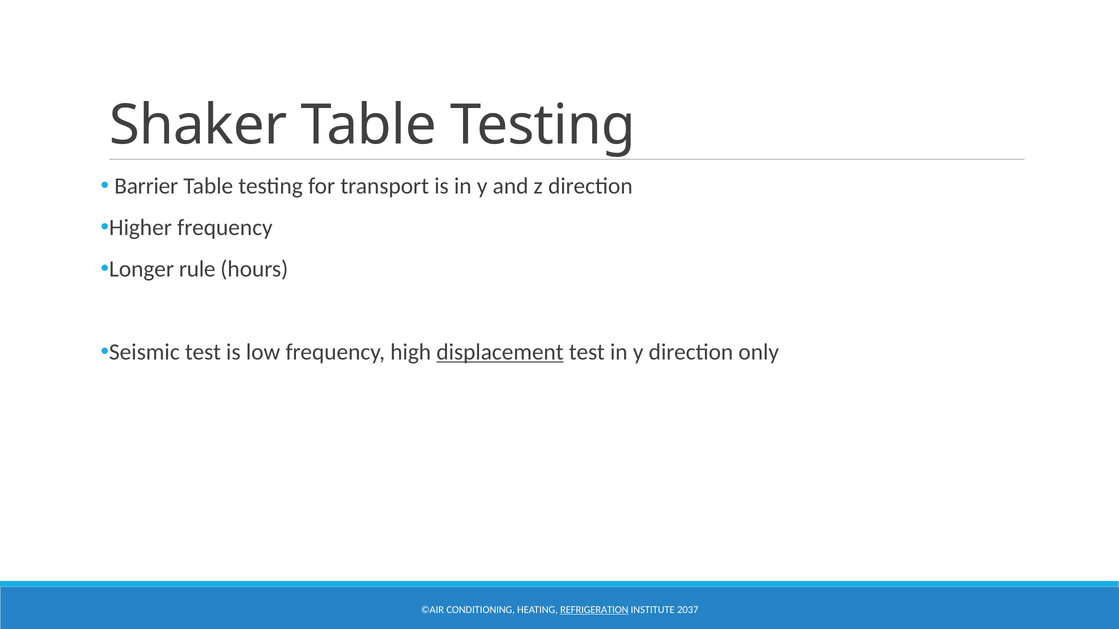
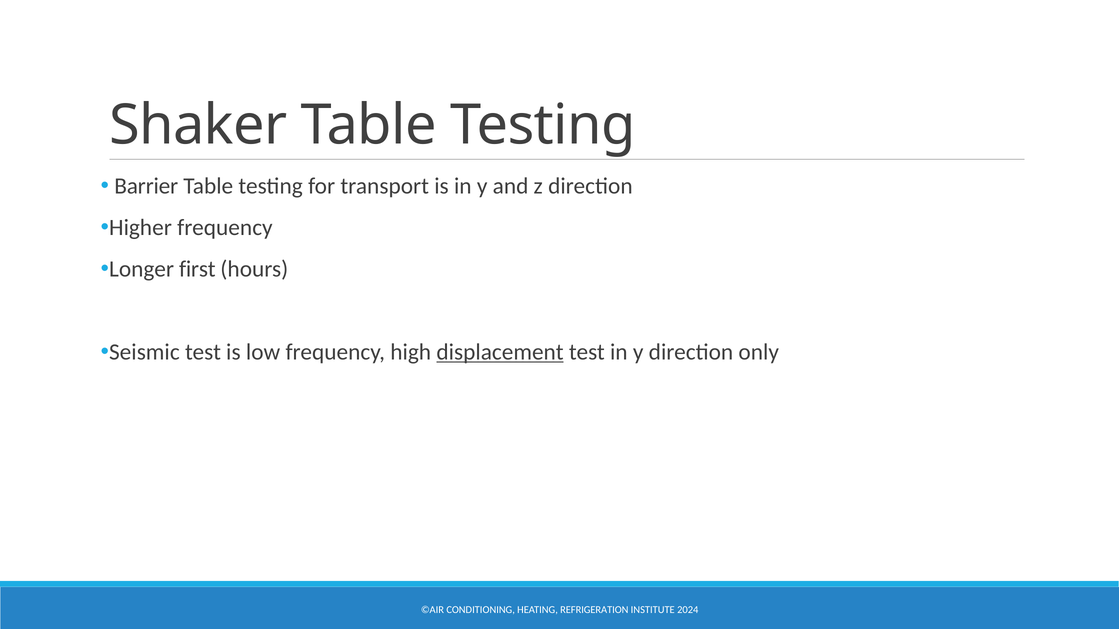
rule: rule -> first (197, 269)
REFRIGERATION underline: present -> none (594, 610)
2037: 2037 -> 2024 (688, 610)
